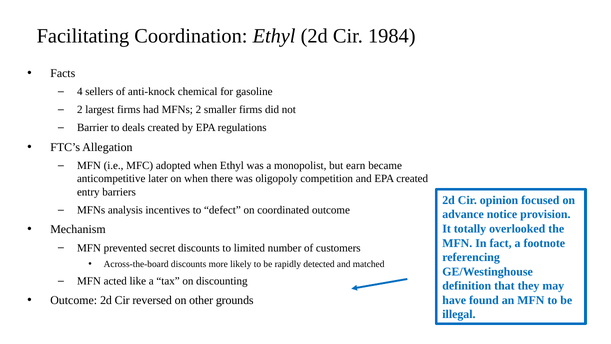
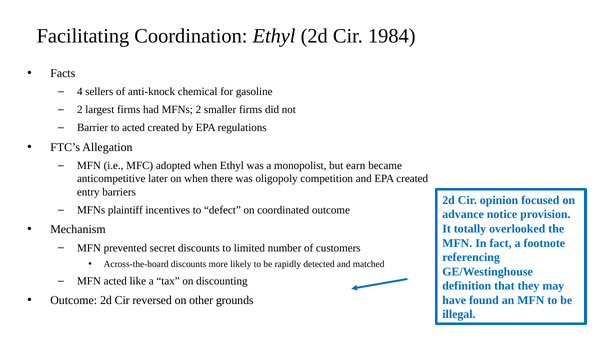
to deals: deals -> acted (134, 128)
analysis: analysis -> plaintiff (125, 210)
